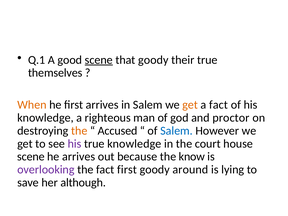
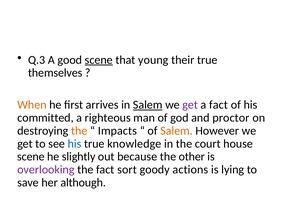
Q.1: Q.1 -> Q.3 (37, 60)
that goody: goody -> young (153, 60)
Salem underline: none -> present (148, 105)
get colour: orange -> purple (190, 105)
knowledge: knowledge -> committed (45, 118)
Accused: Accused -> Impacts (117, 131)
Salem colour: blue -> orange (177, 131)
his colour: purple -> blue (75, 144)
he arrives: arrives -> slightly (79, 157)
know: know -> other (192, 157)
fact first: first -> sort (127, 170)
around: around -> actions (190, 170)
